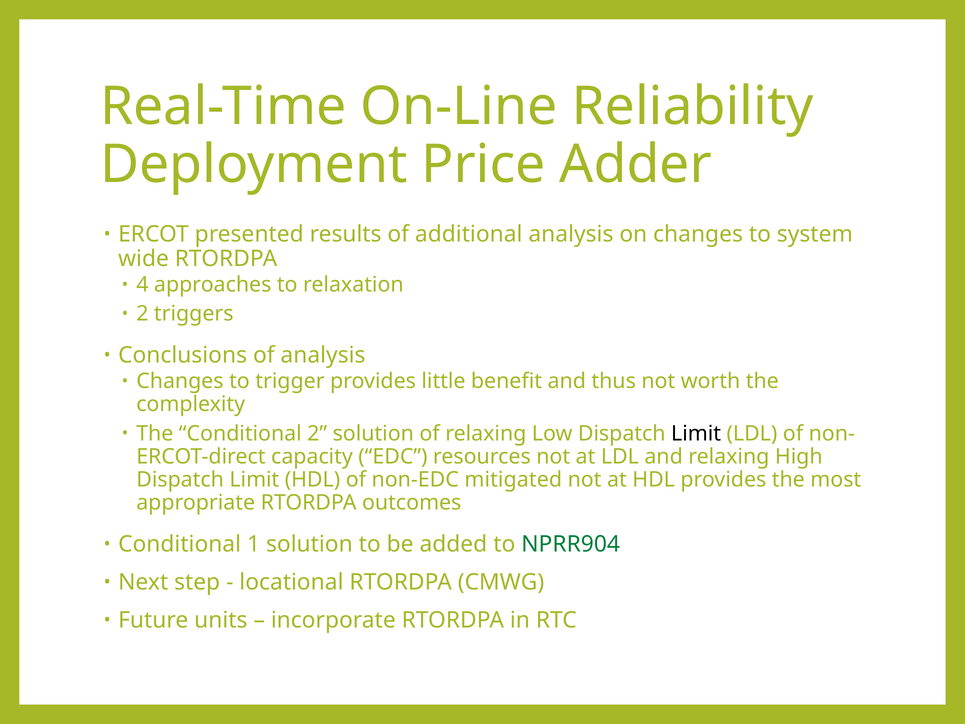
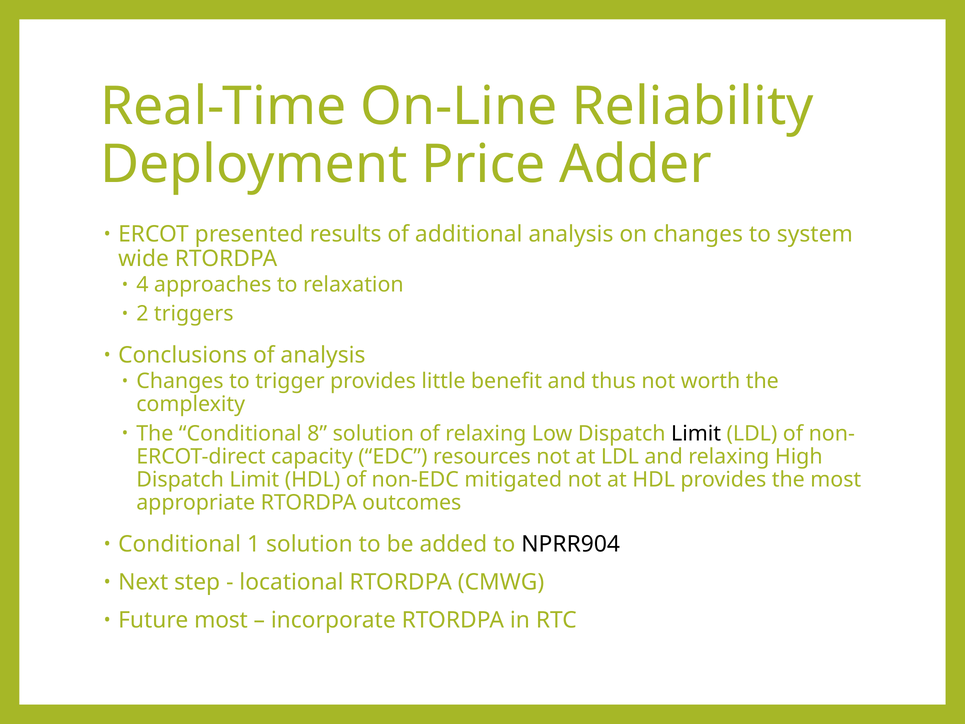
Conditional 2: 2 -> 8 (317, 433)
NPRR904 colour: green -> black (571, 544)
Future units: units -> most (221, 620)
